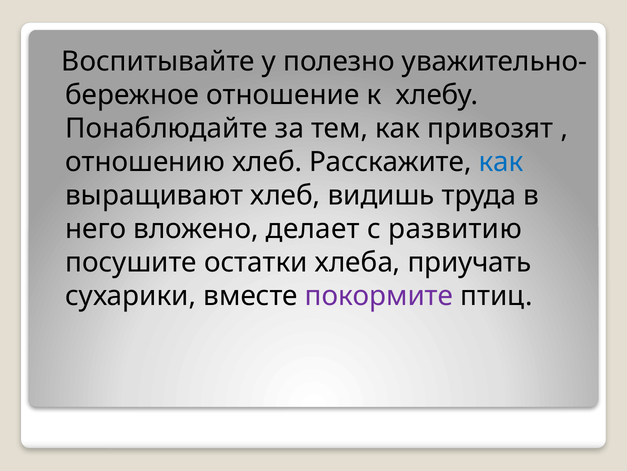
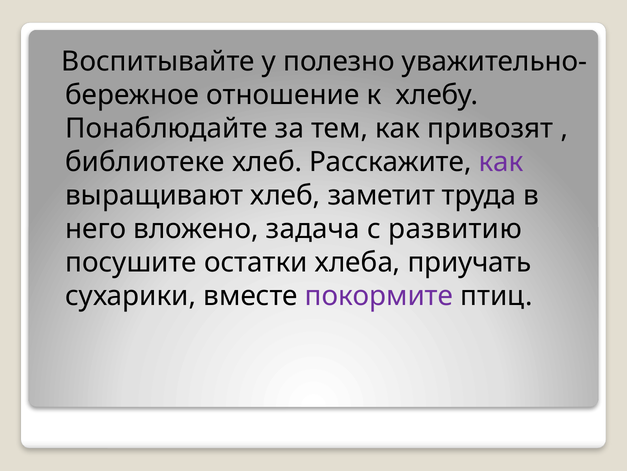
отношению: отношению -> библиотеке (145, 162)
как colour: blue -> purple (501, 162)
видишь: видишь -> заметит (381, 195)
делает: делает -> задача (313, 229)
